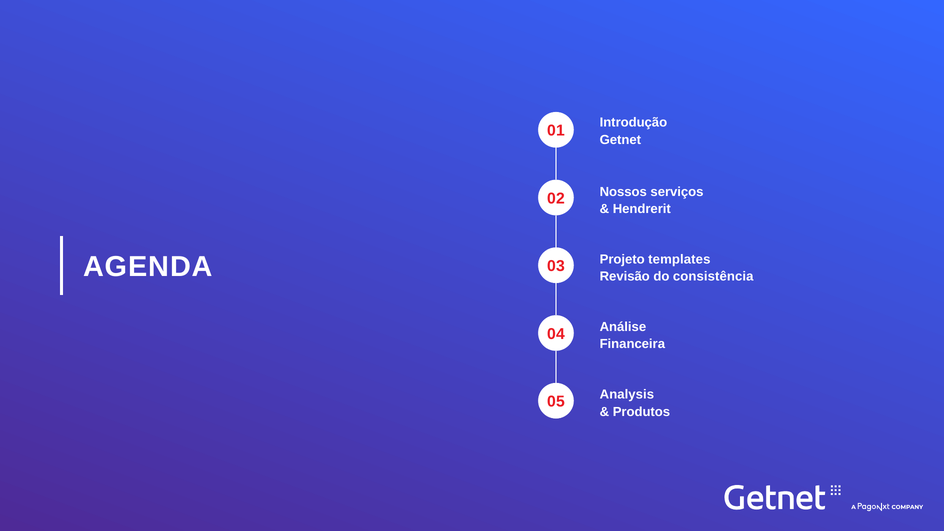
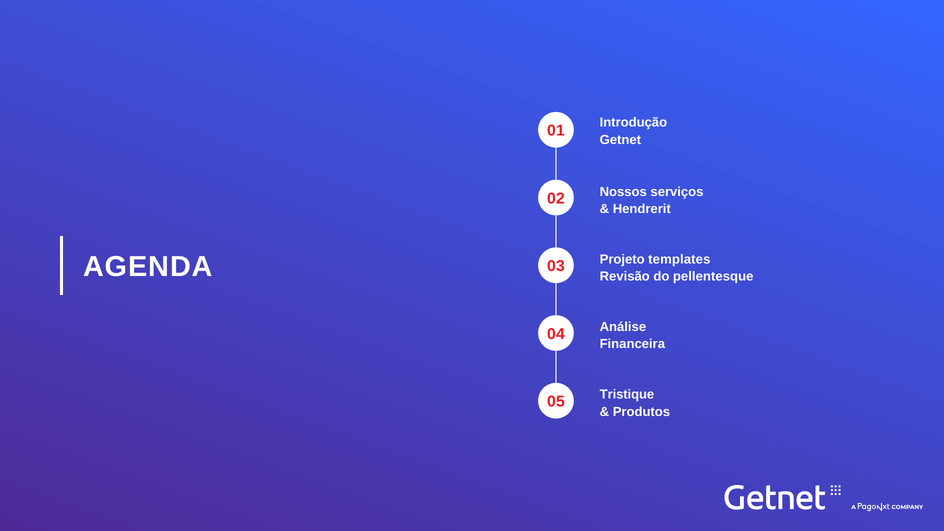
consistência: consistência -> pellentesque (713, 277)
Analysis: Analysis -> Tristique (627, 394)
